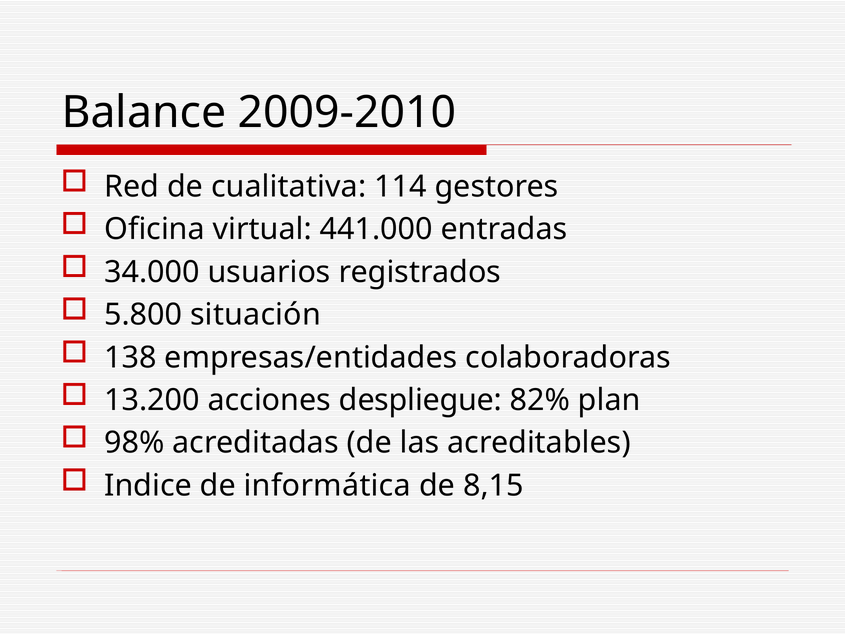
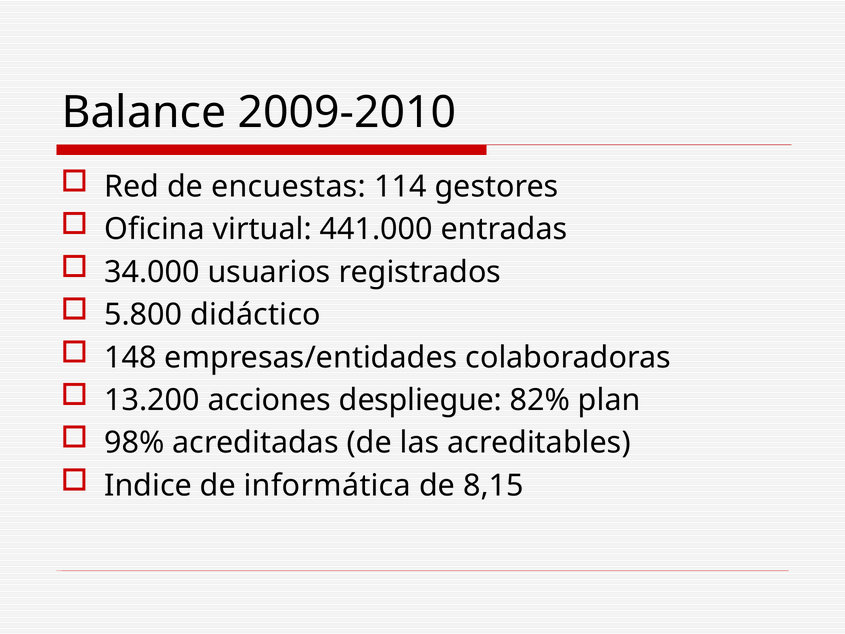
cualitativa: cualitativa -> encuestas (289, 187)
situación: situación -> didáctico (256, 315)
138: 138 -> 148 (130, 357)
